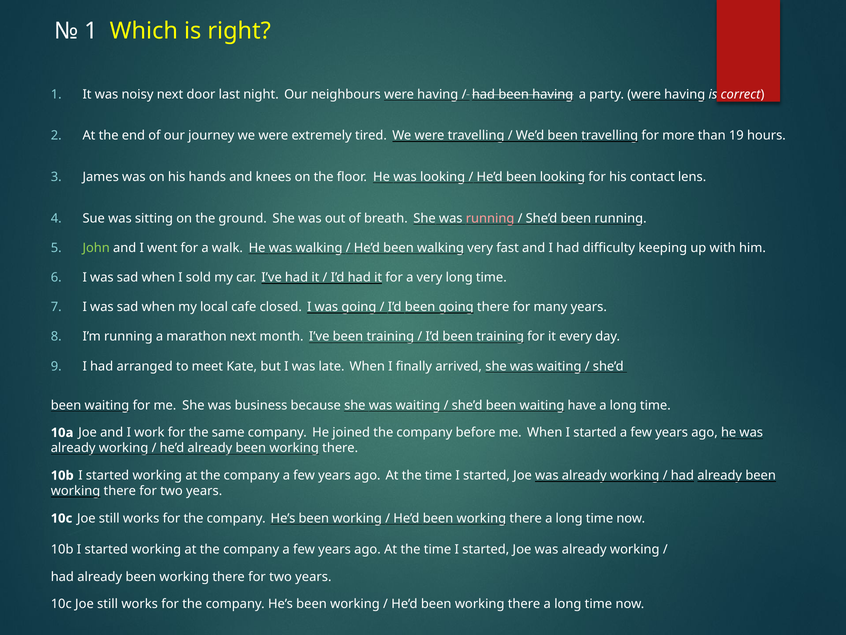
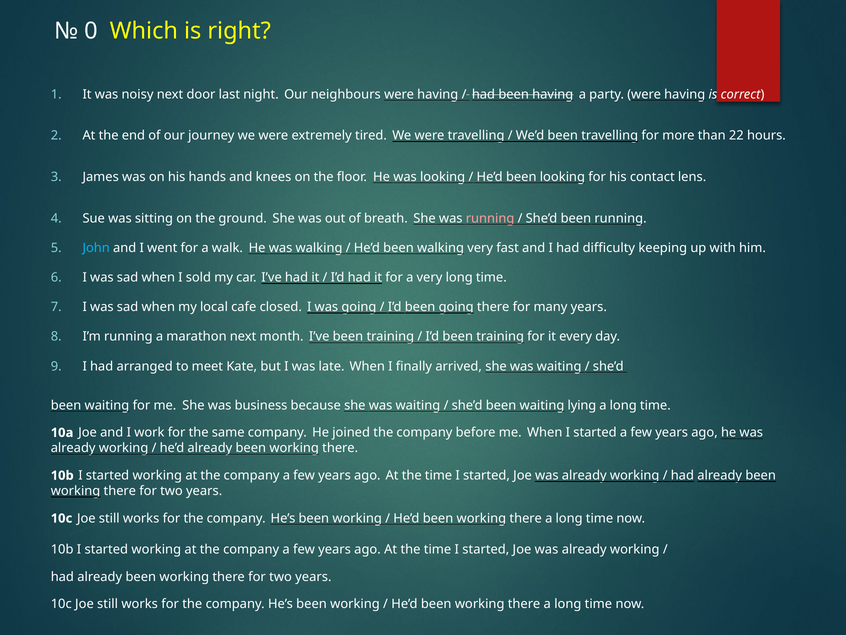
1: 1 -> 0 (91, 31)
19: 19 -> 22 (736, 135)
John colour: light green -> light blue (96, 248)
have: have -> lying (582, 405)
